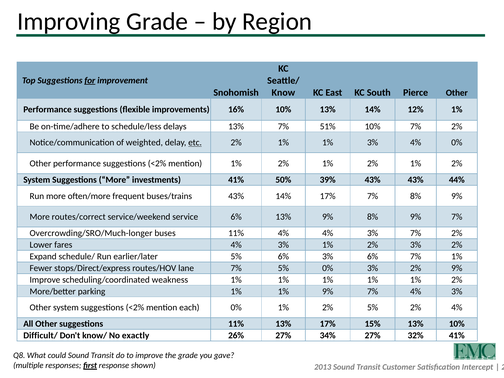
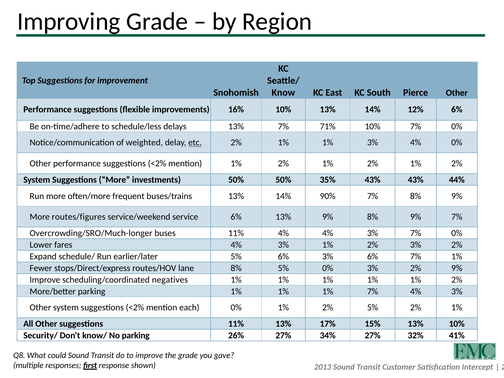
for underline: present -> none (90, 80)
12% 1%: 1% -> 6% (457, 110)
51%: 51% -> 71% (328, 126)
10% 7% 2%: 2% -> 0% (457, 126)
investments 41%: 41% -> 50% (236, 180)
39%: 39% -> 35% (328, 180)
buses/trains 43%: 43% -> 13% (236, 196)
14% 17%: 17% -> 90% (328, 196)
routes/correct: routes/correct -> routes/figures (79, 217)
3% 7% 2%: 2% -> 0% (457, 233)
lane 7%: 7% -> 8% (236, 268)
weakness: weakness -> negatives (170, 280)
parking 1% 1% 9%: 9% -> 1% (328, 291)
5% 2% 4%: 4% -> 1% (457, 308)
Difficult/: Difficult/ -> Security/ (41, 335)
No exactly: exactly -> parking (136, 335)
